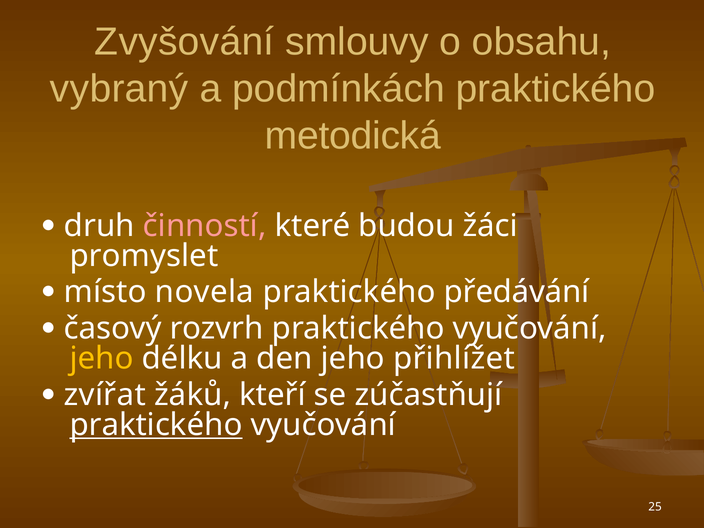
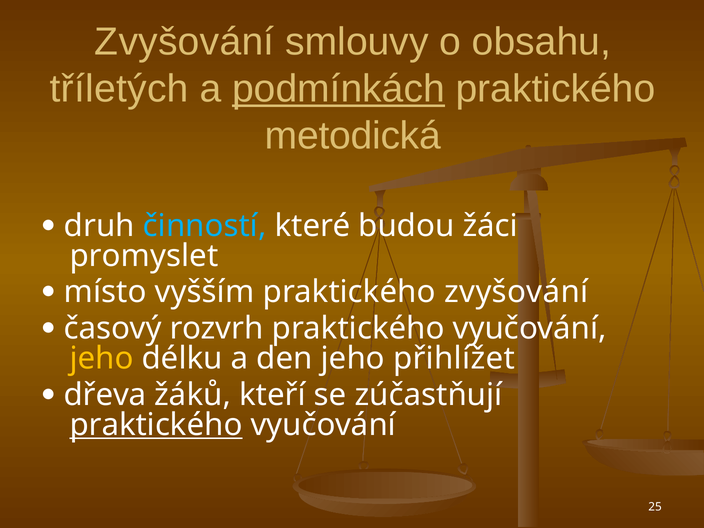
vybraný: vybraný -> tříletých (119, 89)
podmínkách underline: none -> present (338, 89)
činností colour: pink -> light blue (205, 226)
novela: novela -> vyšším (205, 292)
praktického předávání: předávání -> zvyšování (516, 292)
zvířat: zvířat -> dřeva (105, 395)
